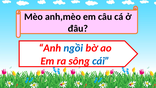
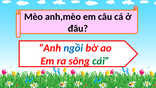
cái colour: blue -> green (101, 61)
